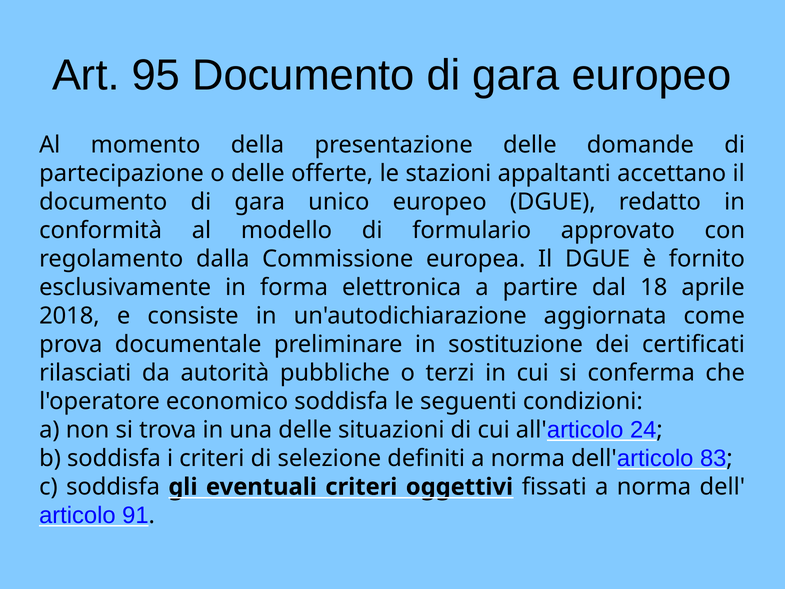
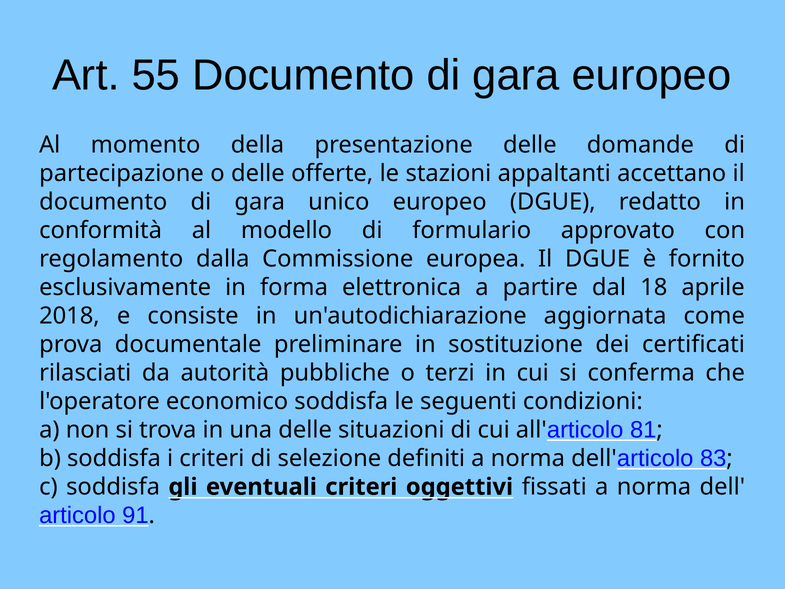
95: 95 -> 55 (156, 76)
24: 24 -> 81 (643, 430)
